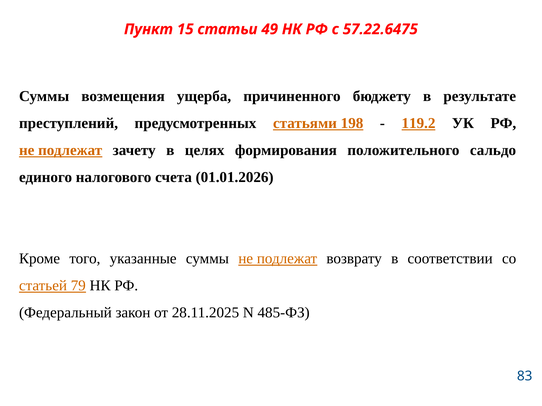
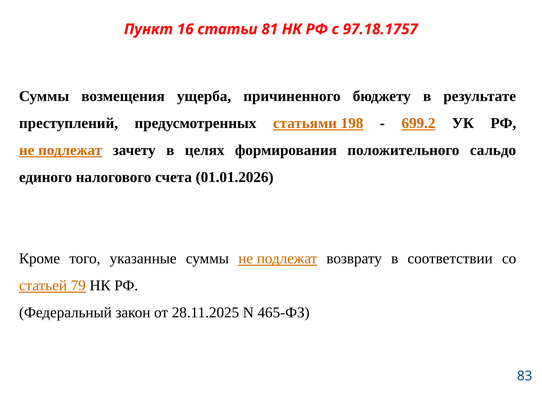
15: 15 -> 16 (185, 29)
49: 49 -> 81 (270, 29)
57.22.6475: 57.22.6475 -> 97.18.1757 (380, 29)
119.2: 119.2 -> 699.2 (419, 123)
485-ФЗ: 485-ФЗ -> 465-ФЗ (284, 313)
